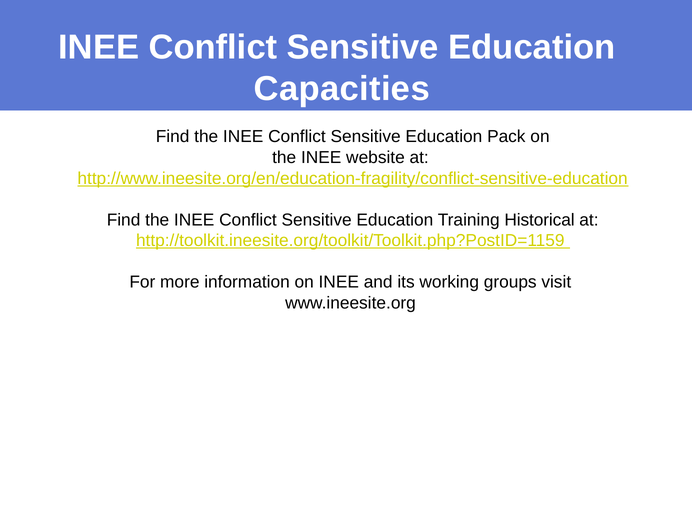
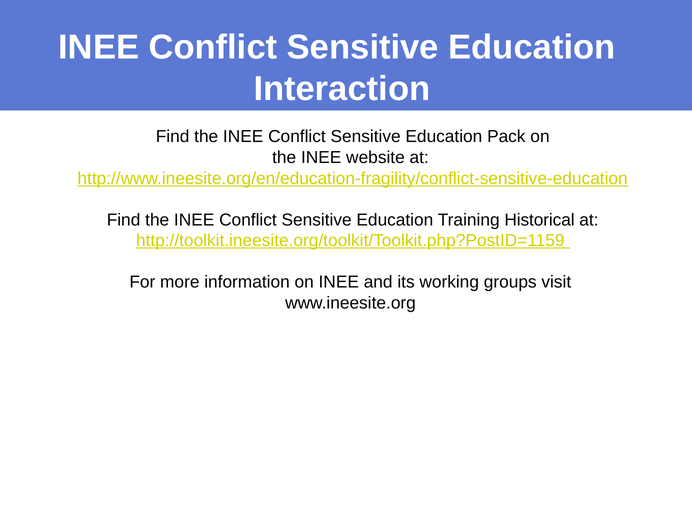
Capacities: Capacities -> Interaction (342, 89)
